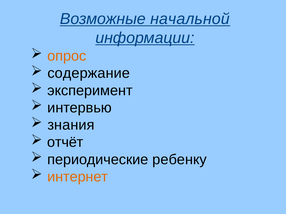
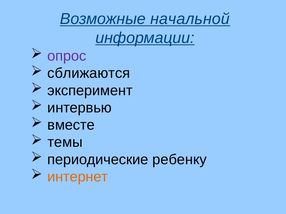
опрос colour: orange -> purple (67, 56)
содержание: содержание -> сближаются (89, 73)
знания: знания -> вместе (71, 125)
отчёт: отчёт -> темы (65, 143)
